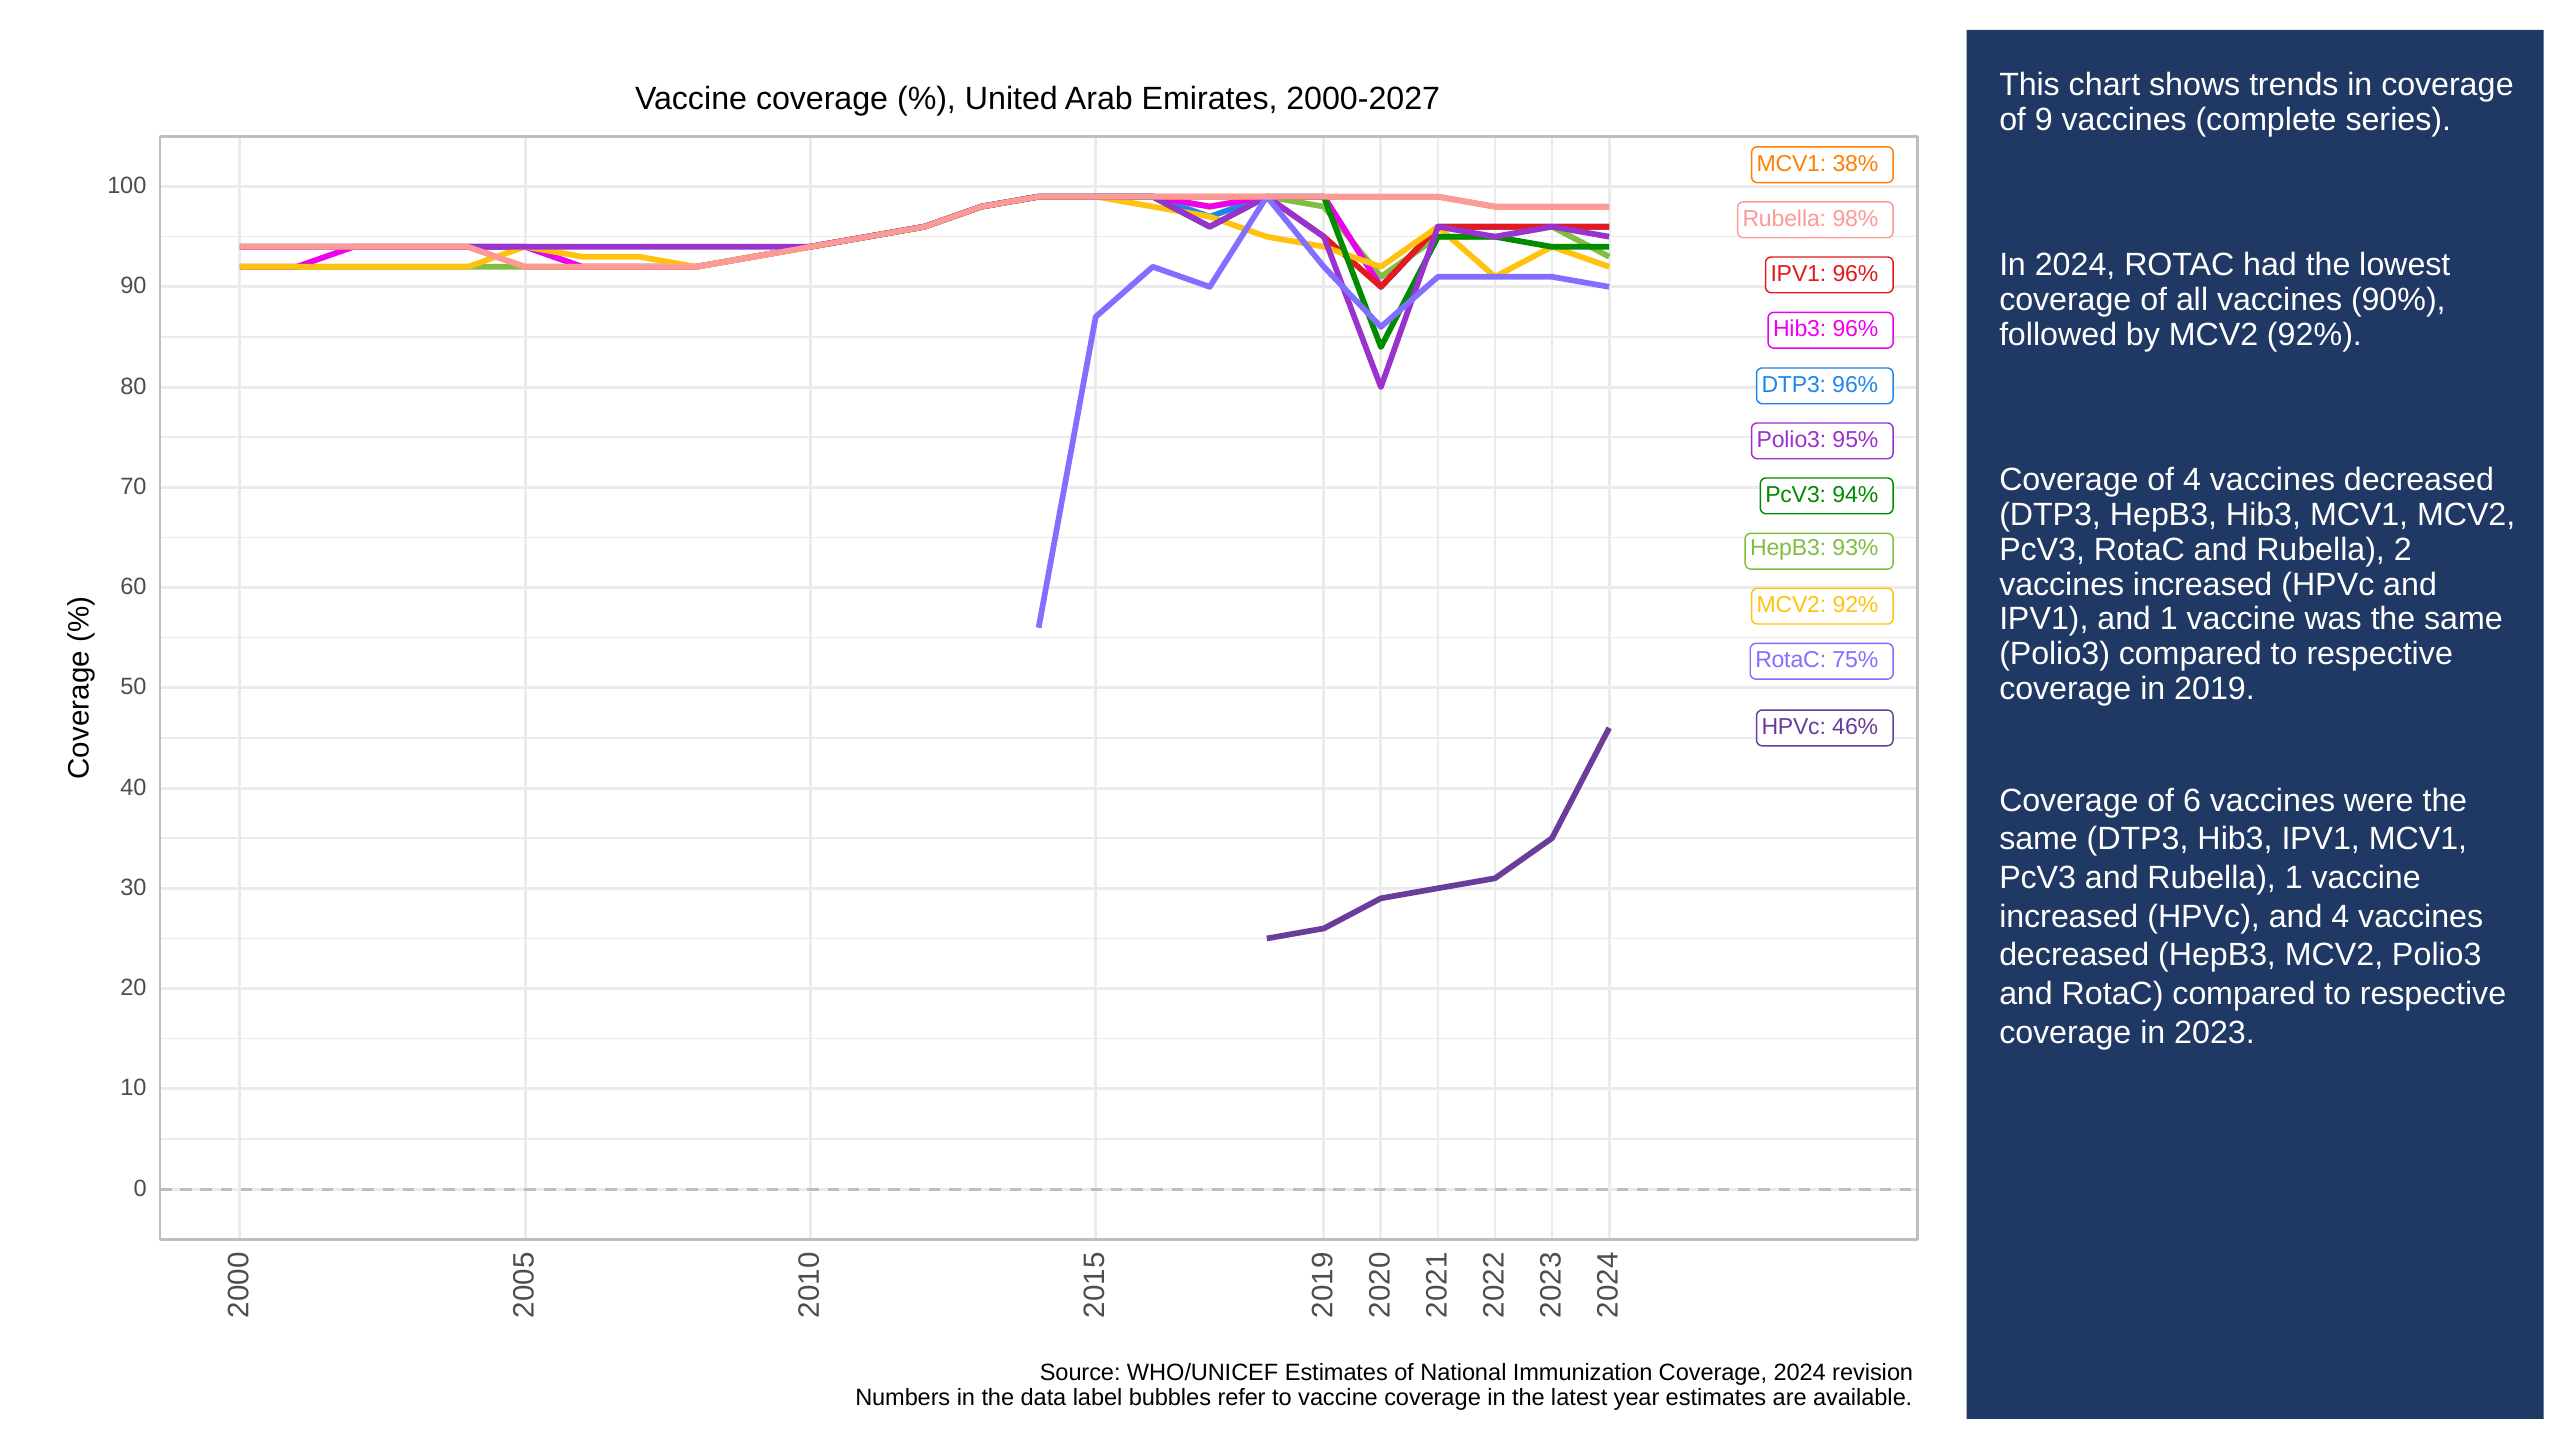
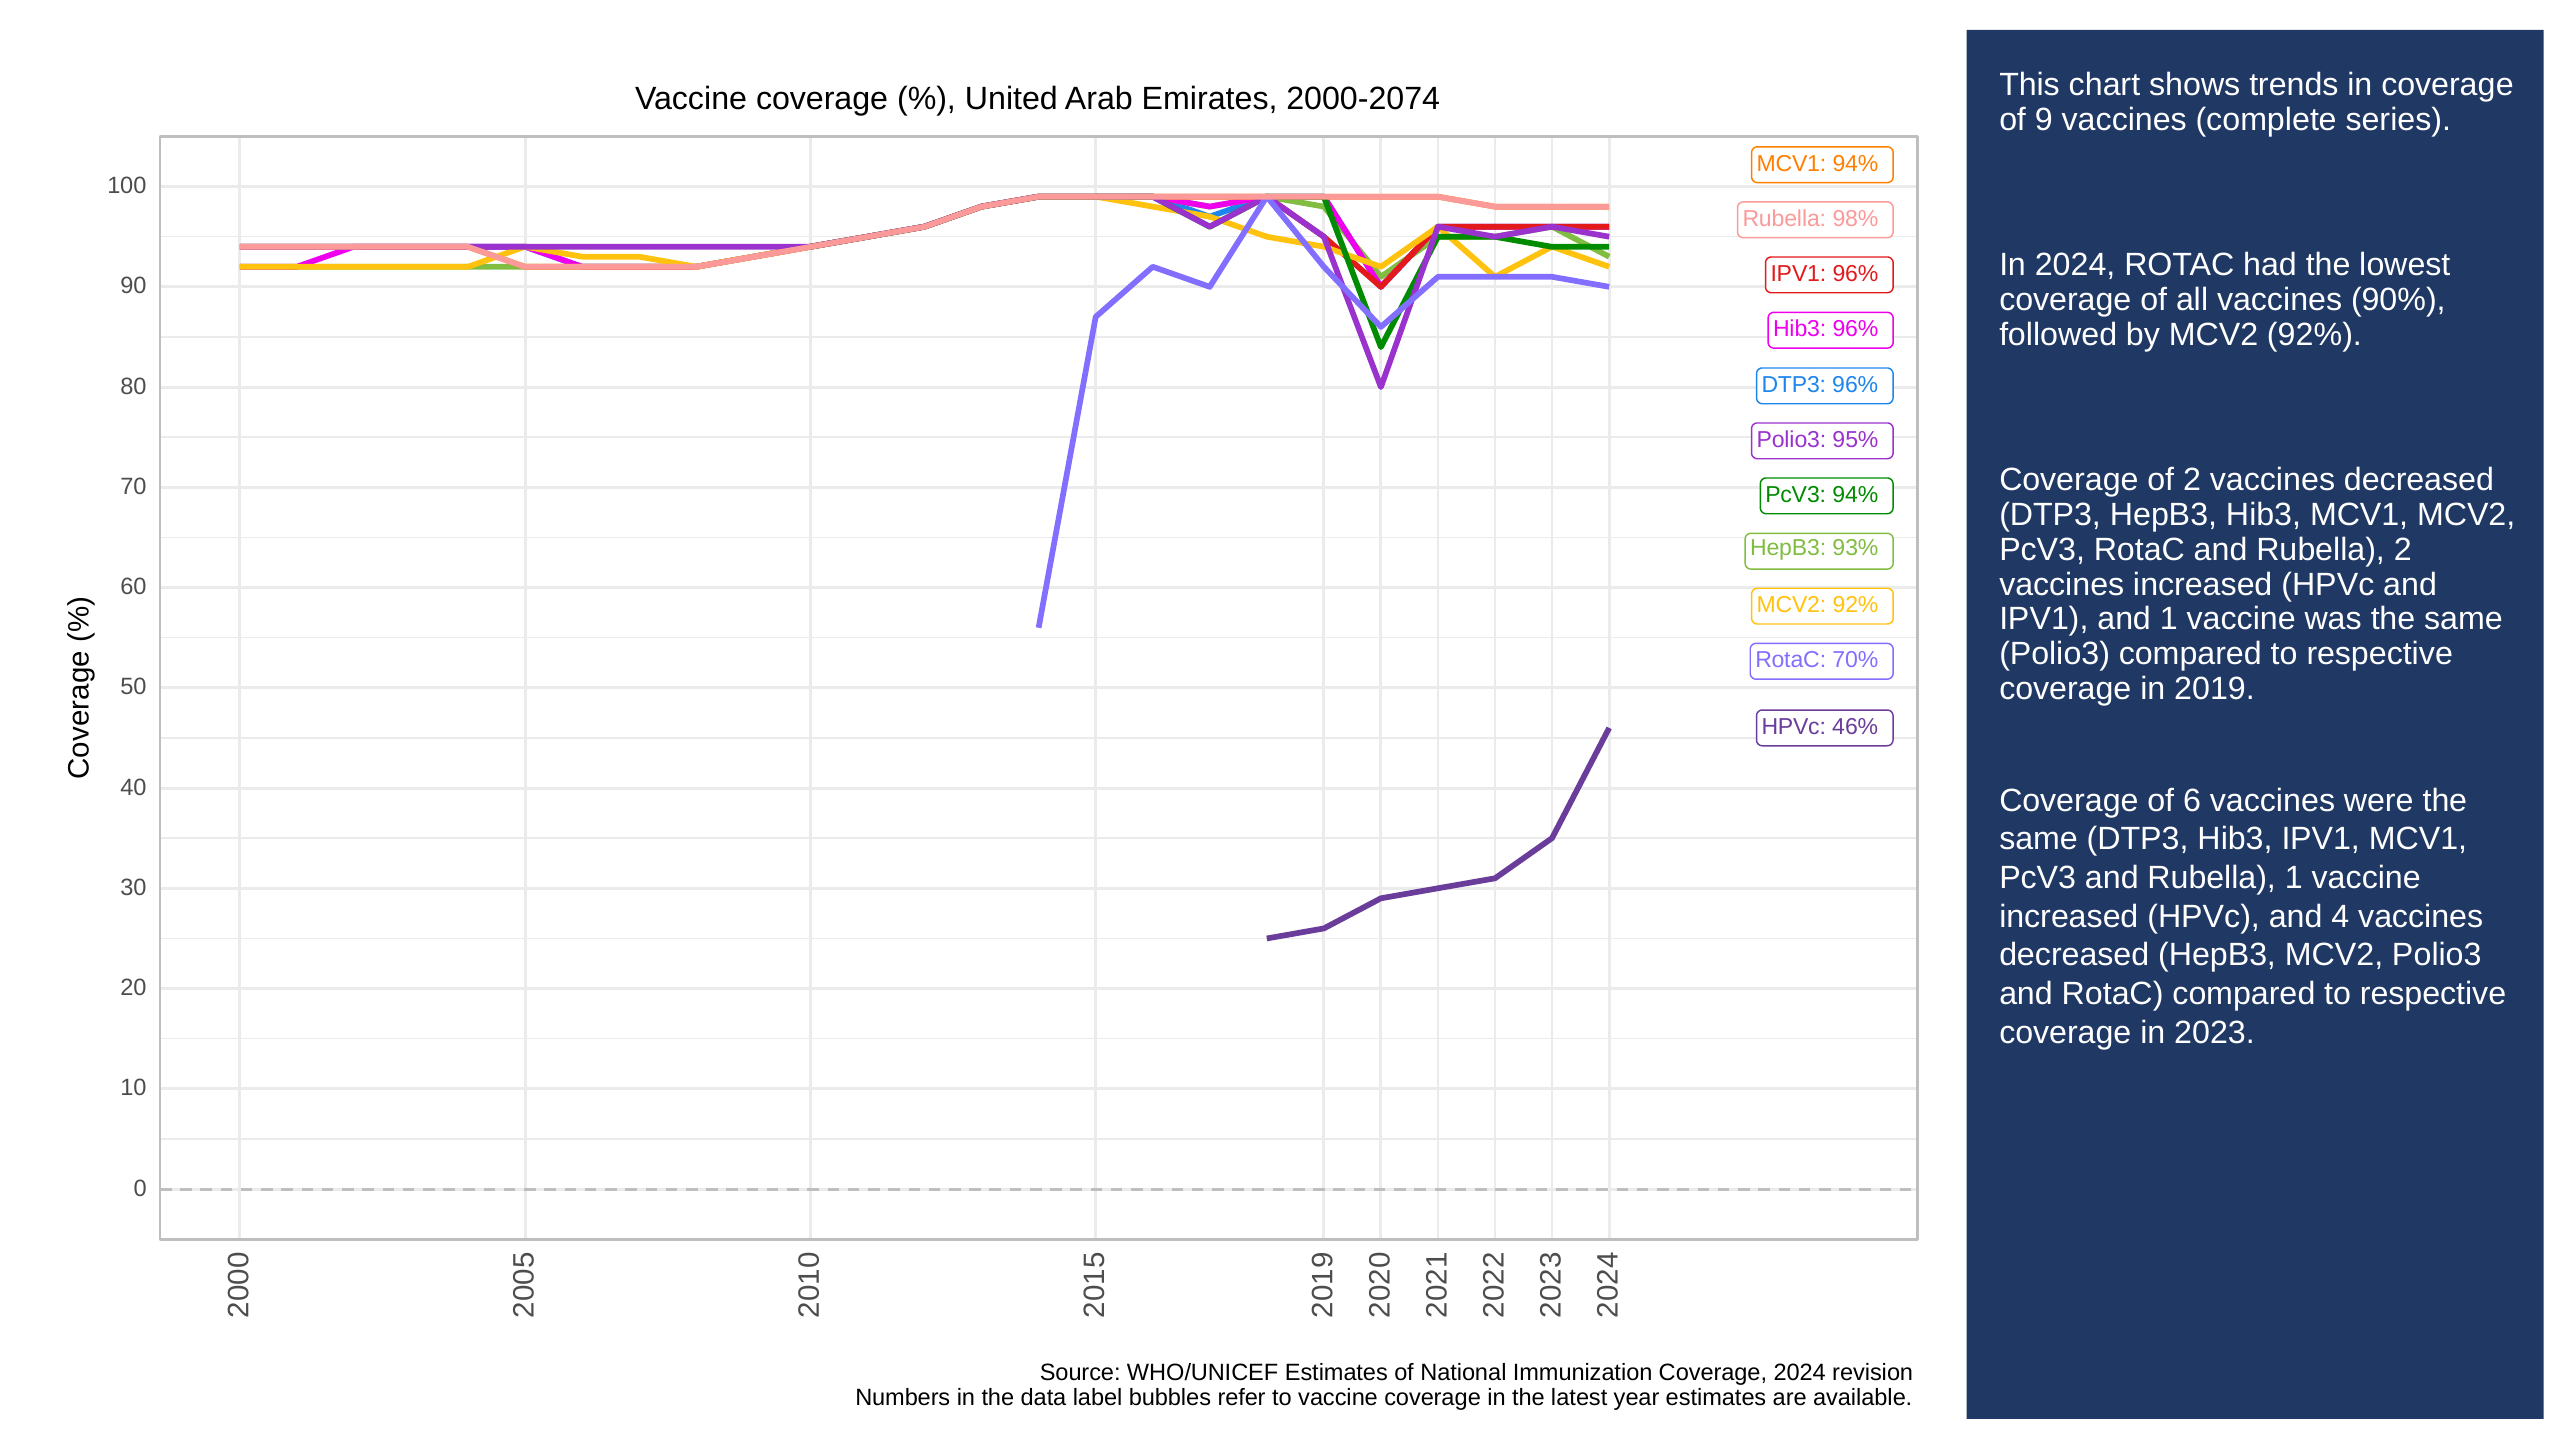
2000-2027: 2000-2027 -> 2000-2074 (1363, 99)
MCV1 38%: 38% -> 94% (1855, 164)
of 4: 4 -> 2 (2192, 480)
75%: 75% -> 70% (1855, 660)
